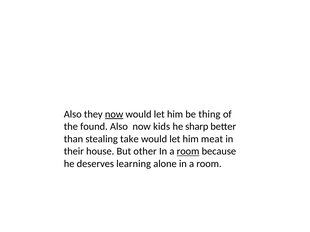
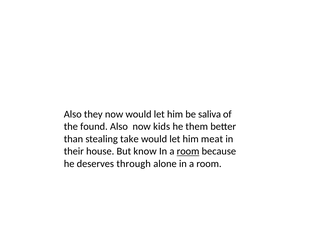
now underline: present -> none (114, 114)
thing: thing -> saliva (210, 114)
sharp: sharp -> them (197, 127)
other: other -> know (145, 152)
learning: learning -> through (134, 164)
